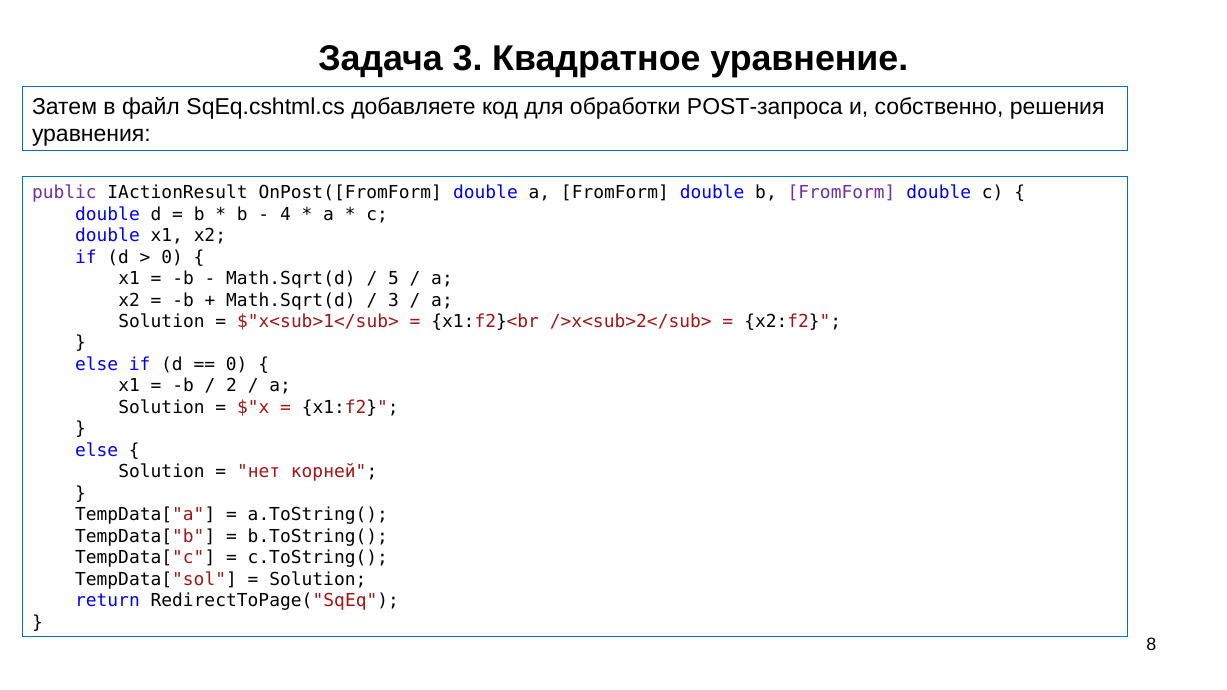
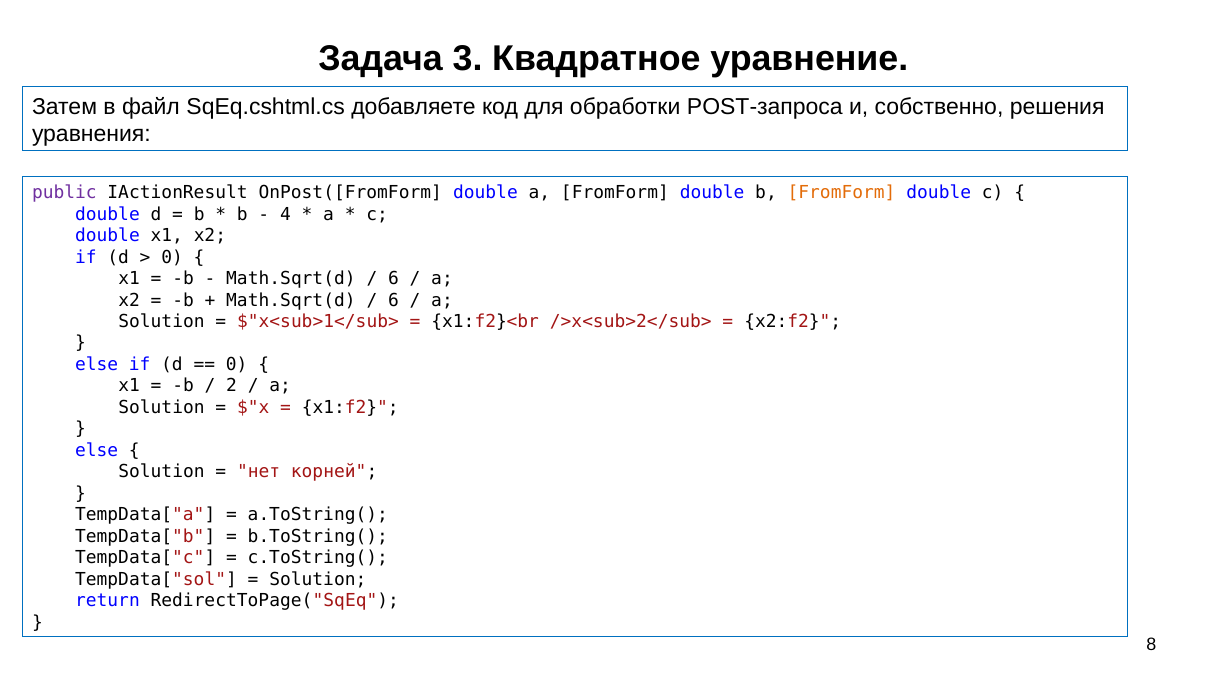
FromForm colour: purple -> orange (842, 193)
5: 5 -> 6 (393, 279)
3: 3 -> 6 (393, 300)
